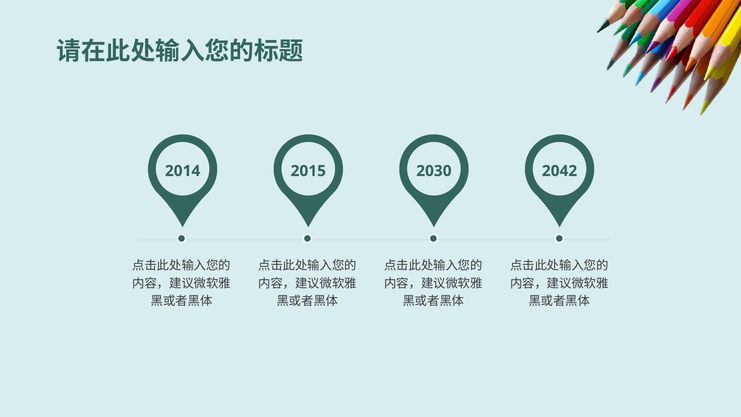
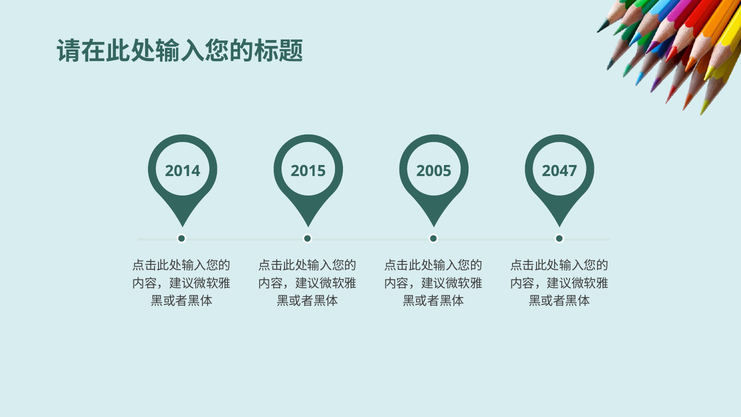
2030: 2030 -> 2005 (434, 171)
2042: 2042 -> 2047 (560, 171)
